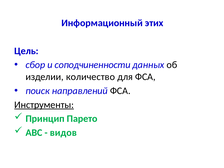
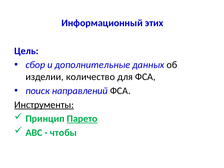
соподчиненности: соподчиненности -> дополнительные (93, 65)
Парето underline: none -> present (82, 119)
видов: видов -> чтобы (63, 133)
